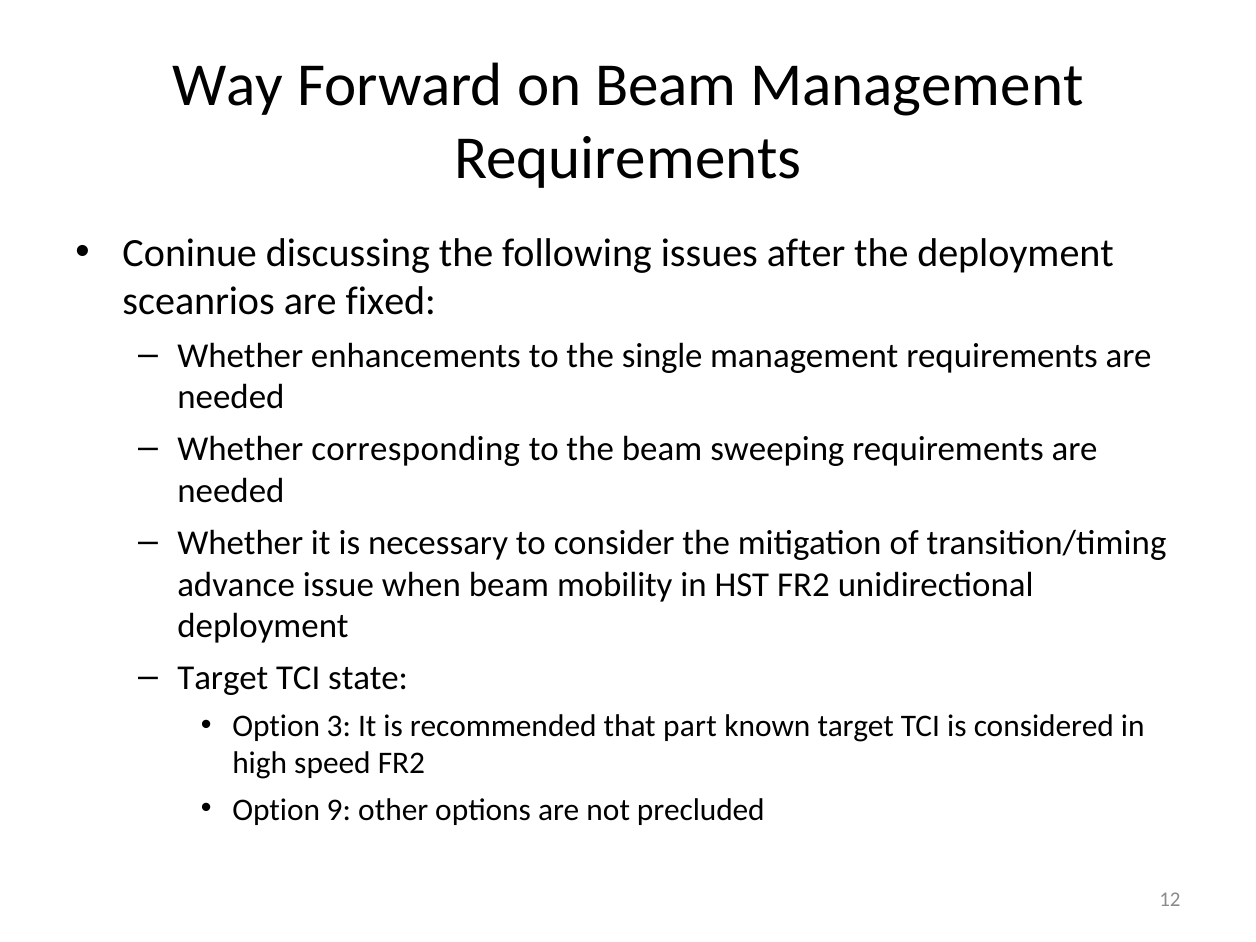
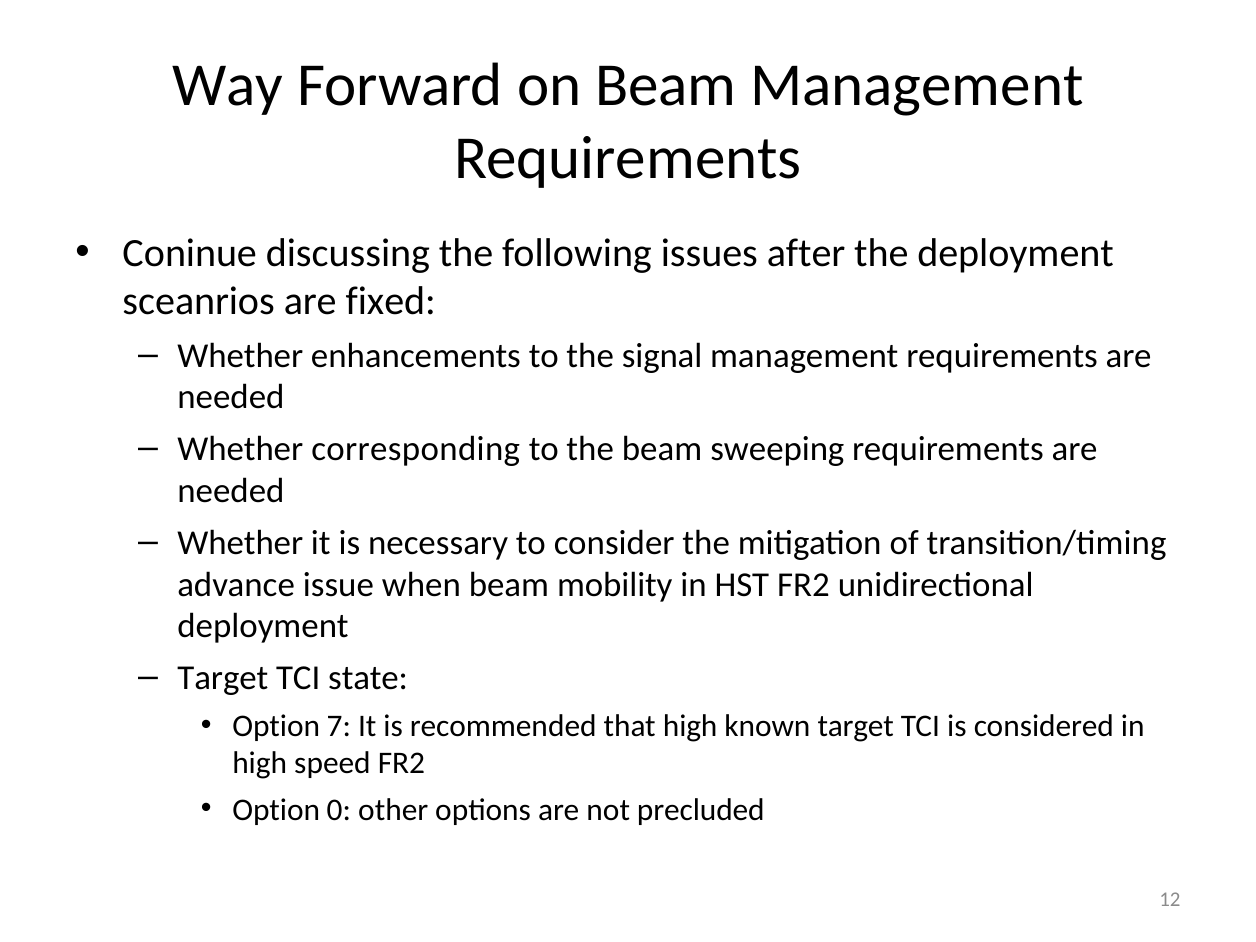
single: single -> signal (662, 355)
3: 3 -> 7 (339, 726)
that part: part -> high (690, 726)
9: 9 -> 0 (339, 810)
